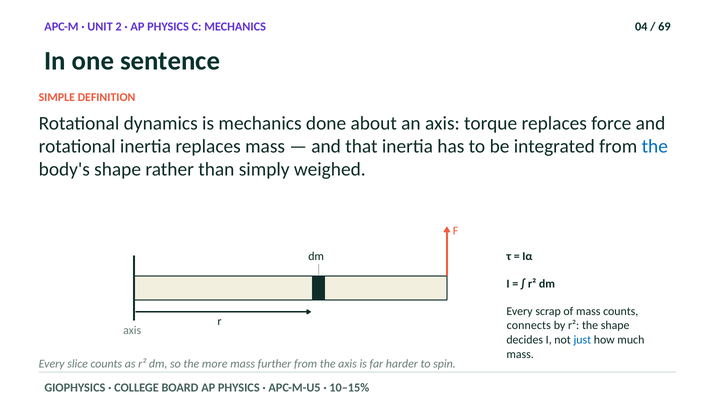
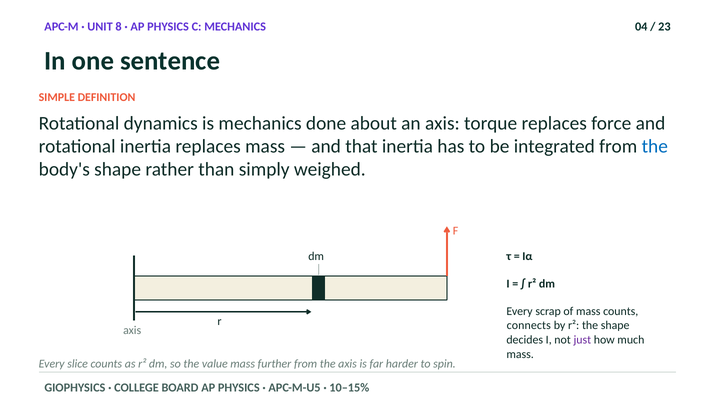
2: 2 -> 8 (119, 26)
69: 69 -> 23 (664, 26)
just colour: blue -> purple (582, 340)
more: more -> value (215, 364)
